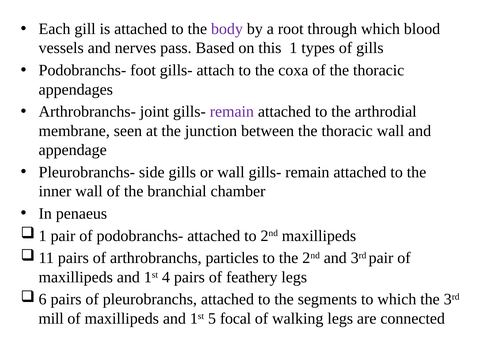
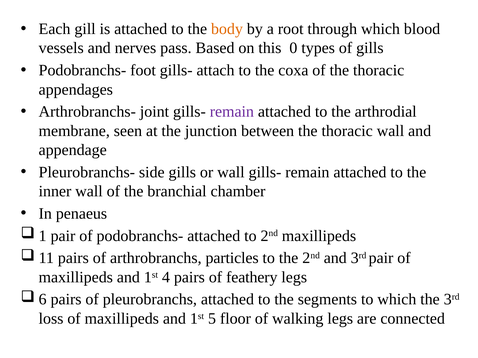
body colour: purple -> orange (227, 29)
1: 1 -> 0 (293, 48)
mill: mill -> loss (51, 319)
focal: focal -> floor (235, 319)
